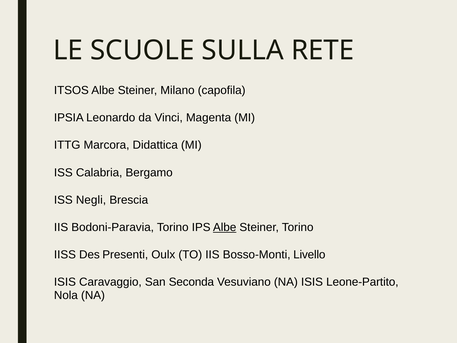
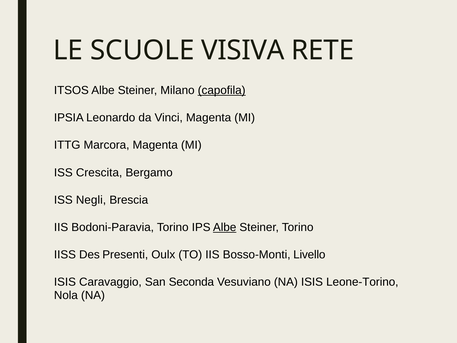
SULLA: SULLA -> VISIVA (243, 50)
capofila underline: none -> present (222, 90)
Marcora Didattica: Didattica -> Magenta (155, 145)
Calabria: Calabria -> Crescita (99, 172)
Leone-Partito: Leone-Partito -> Leone-Torino (362, 282)
